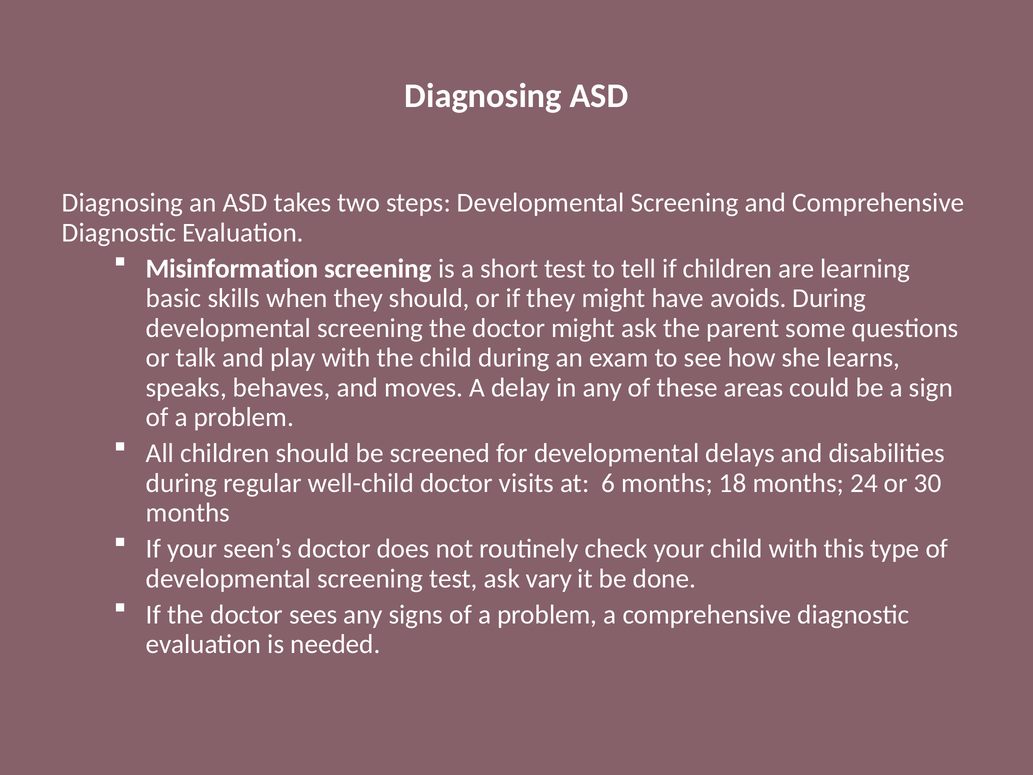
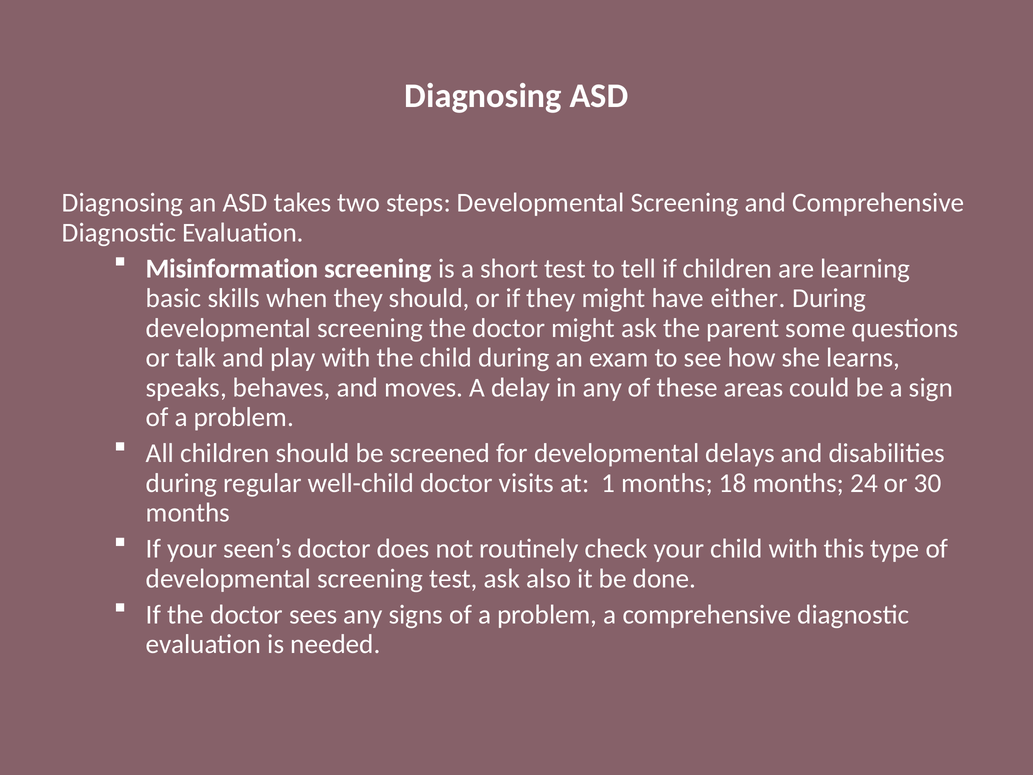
avoids: avoids -> either (748, 298)
6: 6 -> 1 (608, 483)
vary: vary -> also (549, 579)
